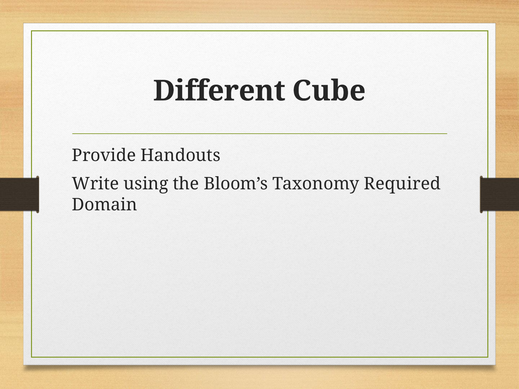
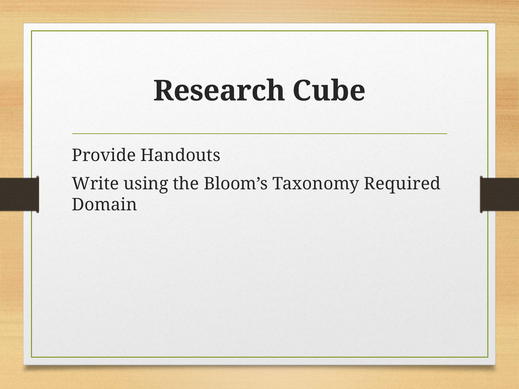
Different: Different -> Research (219, 91)
